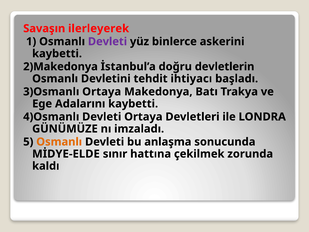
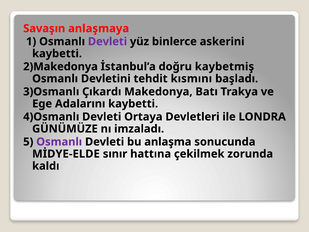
ilerleyerek: ilerleyerek -> anlaşmaya (99, 28)
devletlerin: devletlerin -> kaybetmiş (224, 67)
ihtiyacı: ihtiyacı -> kısmını (191, 79)
3)Osmanlı Ortaya: Ortaya -> Çıkardı (102, 92)
Osmanlı colour: orange -> purple (59, 142)
